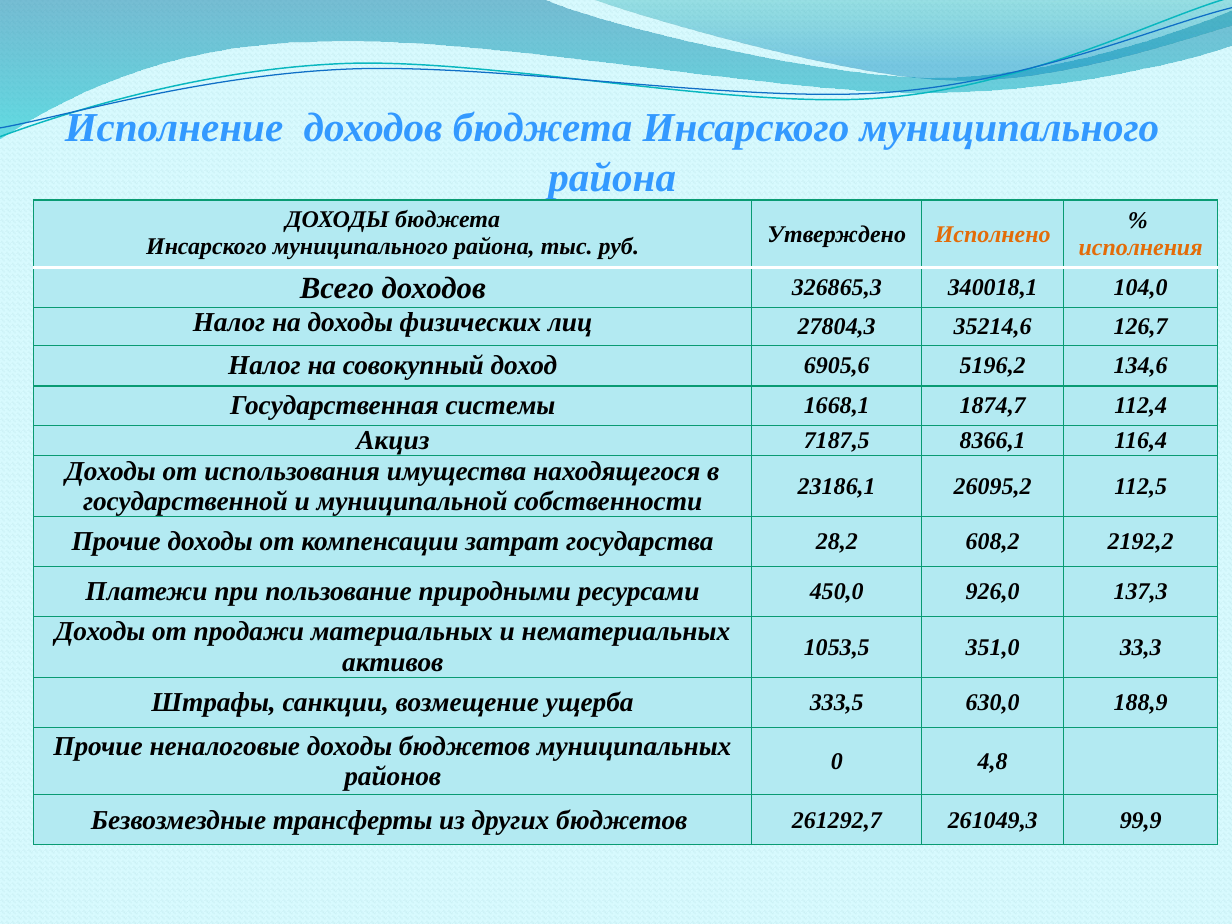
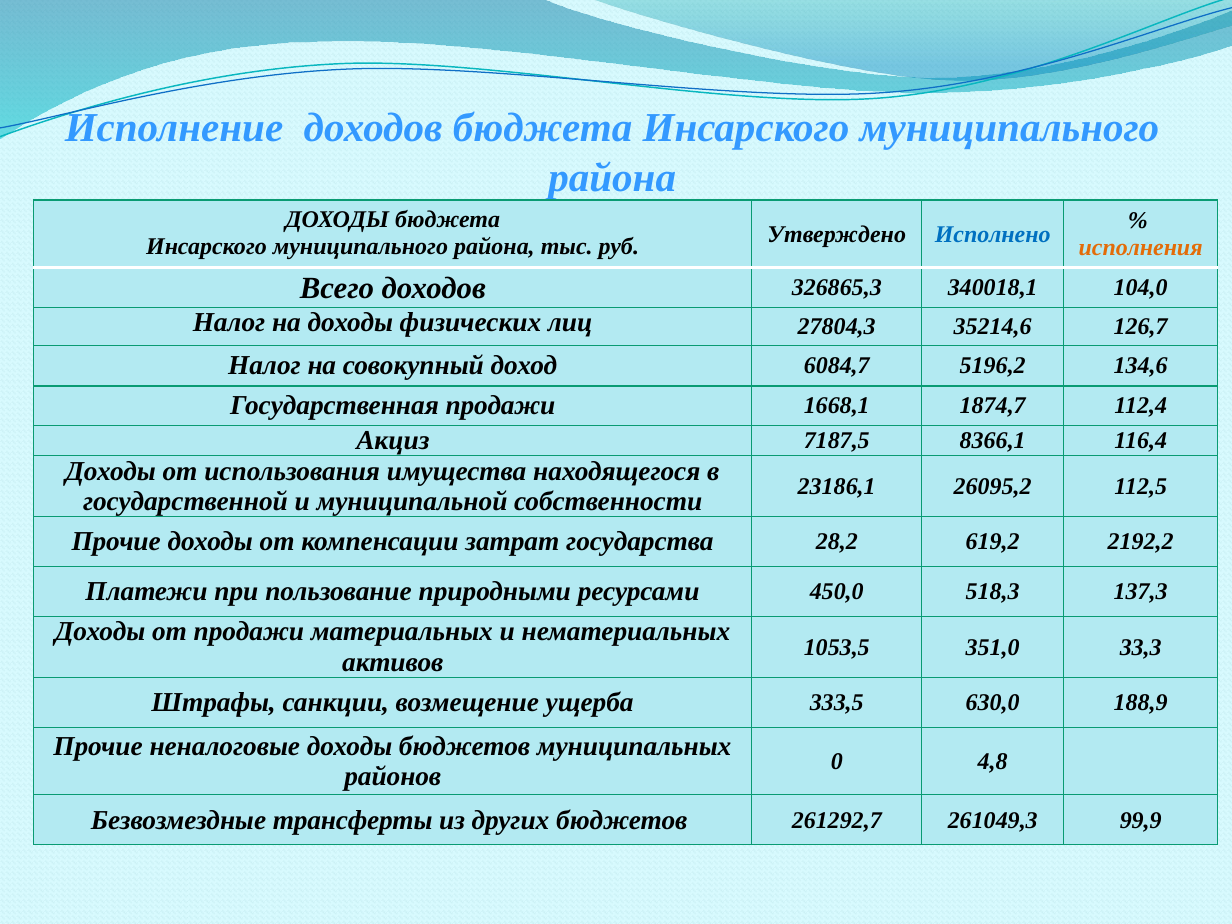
Исполнено colour: orange -> blue (993, 234)
6905,6: 6905,6 -> 6084,7 (837, 366)
Государственная системы: системы -> продажи (500, 406)
608,2: 608,2 -> 619,2 (993, 542)
926,0: 926,0 -> 518,3 (993, 592)
